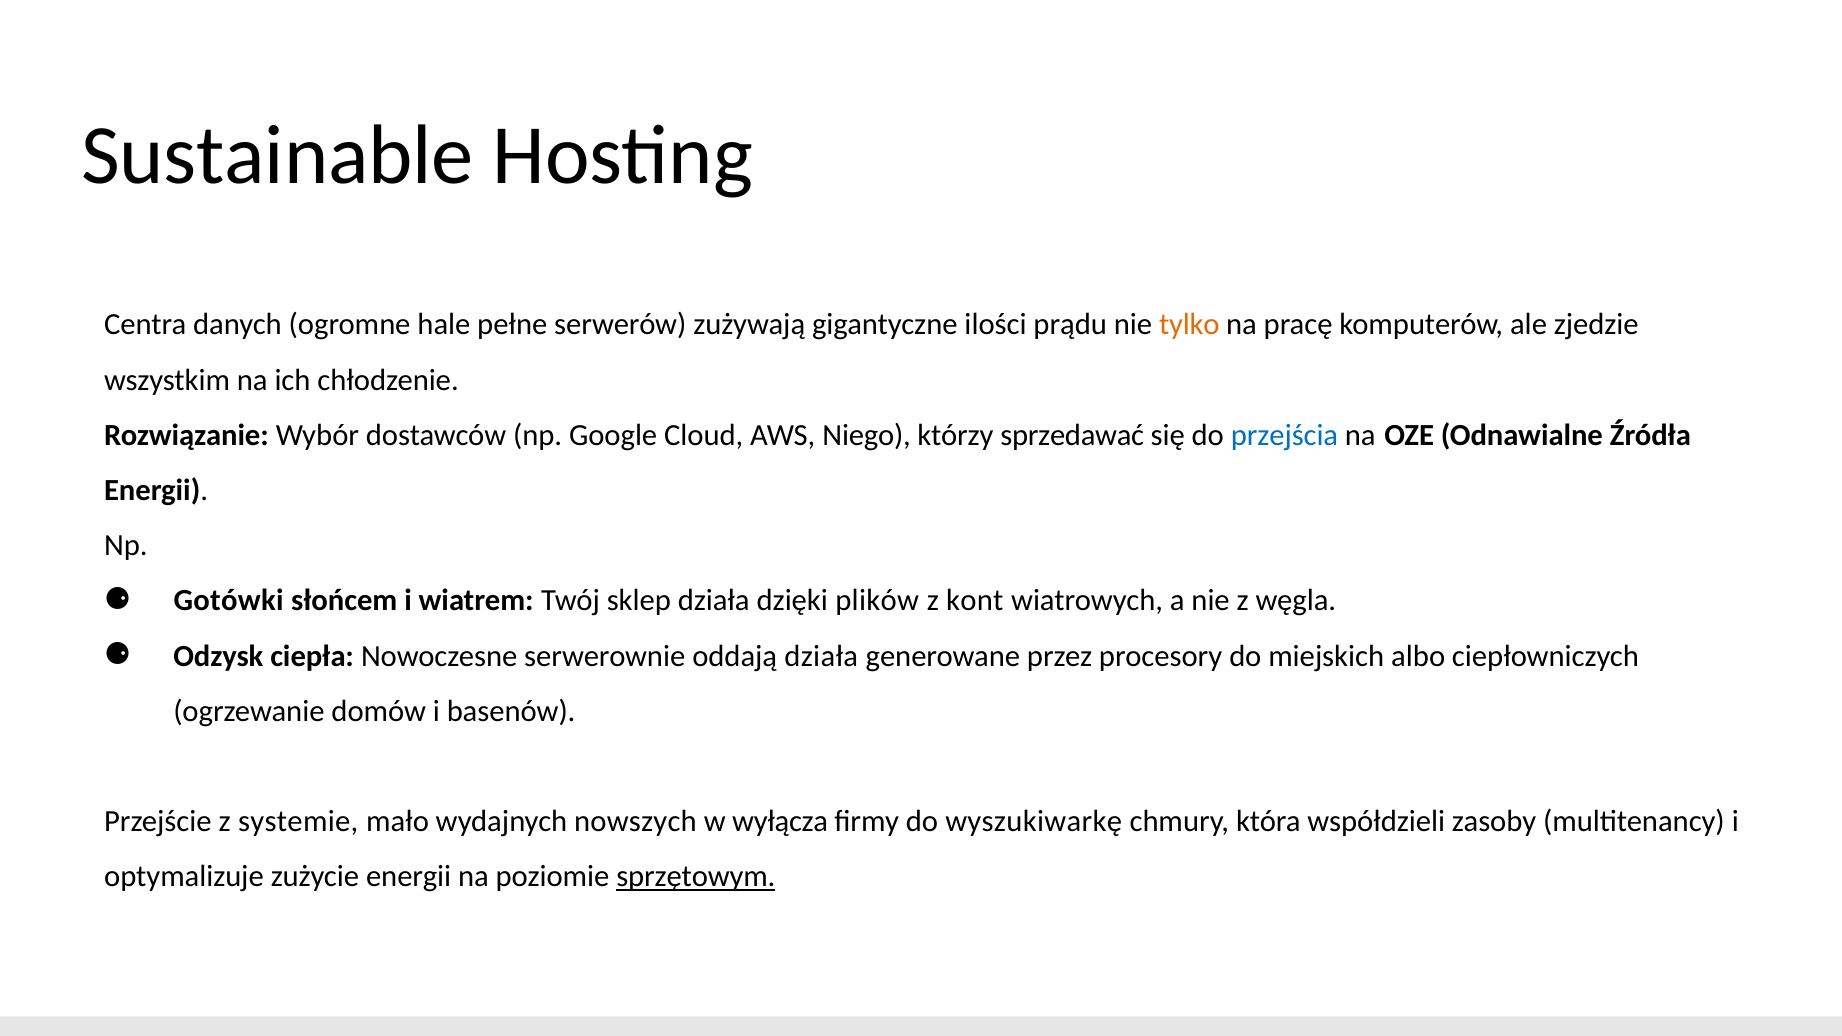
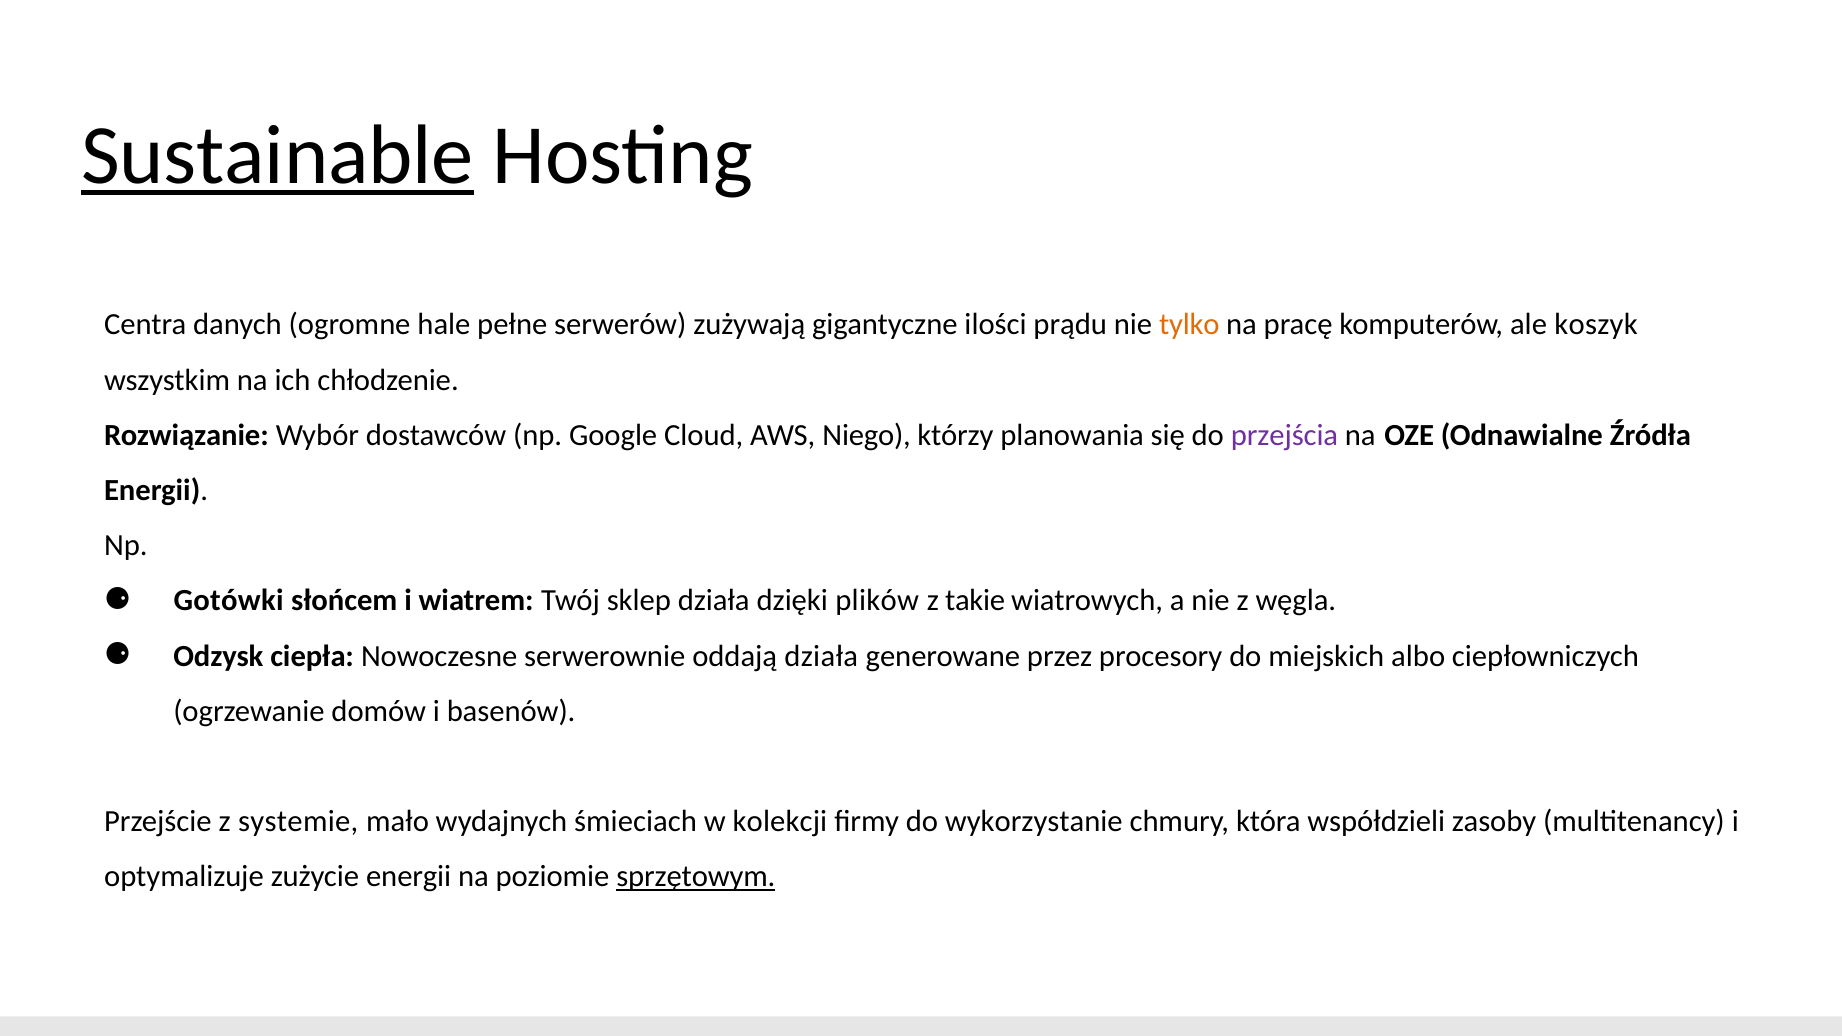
Sustainable underline: none -> present (277, 156)
zjedzie: zjedzie -> koszyk (1596, 325)
sprzedawać: sprzedawać -> planowania (1072, 435)
przejścia colour: blue -> purple (1285, 435)
kont: kont -> takie (975, 601)
nowszych: nowszych -> śmieciach (636, 822)
wyłącza: wyłącza -> kolekcji (780, 822)
wyszukiwarkę: wyszukiwarkę -> wykorzystanie (1034, 822)
